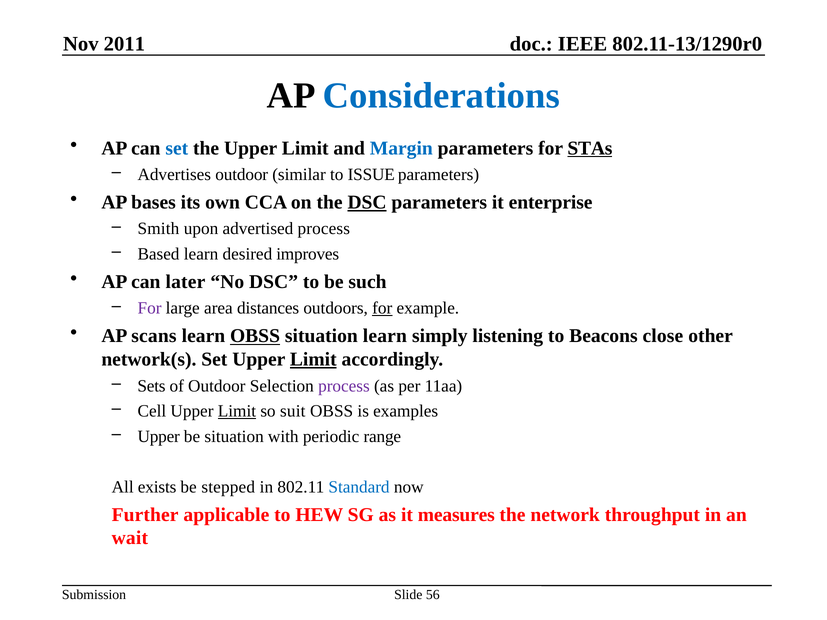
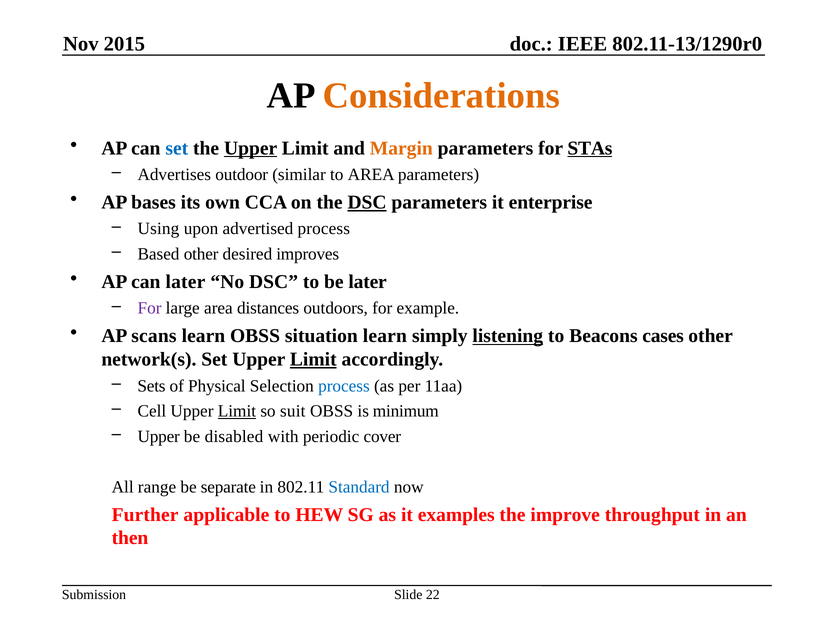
2011: 2011 -> 2015 (124, 44)
Considerations colour: blue -> orange (441, 96)
Upper underline: none -> present (251, 148)
Margin colour: blue -> orange (401, 148)
to ISSUE: ISSUE -> AREA (371, 175)
Smith: Smith -> Using (158, 229)
Based learn: learn -> other (201, 254)
be such: such -> later (368, 282)
for underline: present -> none (382, 308)
OBSS underline: present -> none (255, 336)
listening underline: none -> present (508, 336)
close: close -> cases (663, 336)
of Outdoor: Outdoor -> Physical (217, 386)
process colour: purple -> blue (344, 386)
examples: examples -> minimum (406, 411)
be situation: situation -> disabled (234, 437)
range: range -> cover (382, 437)
exists: exists -> range (157, 487)
stepped: stepped -> separate (228, 487)
measures: measures -> examples (456, 515)
network: network -> improve (565, 515)
wait: wait -> then (130, 538)
56: 56 -> 22 (433, 595)
